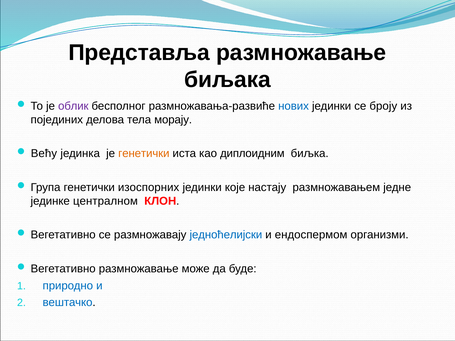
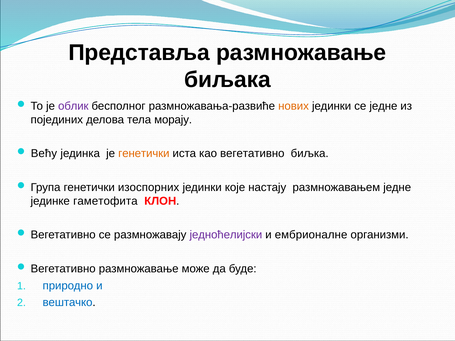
нових colour: blue -> orange (294, 106)
се броју: броју -> једне (383, 106)
као диплоидним: диплоидним -> вегетативно (252, 154)
централном: централном -> гаметофита (105, 201)
једноћелијски colour: blue -> purple (226, 235)
ендоспермом: ендоспермом -> ембрионалне (311, 235)
